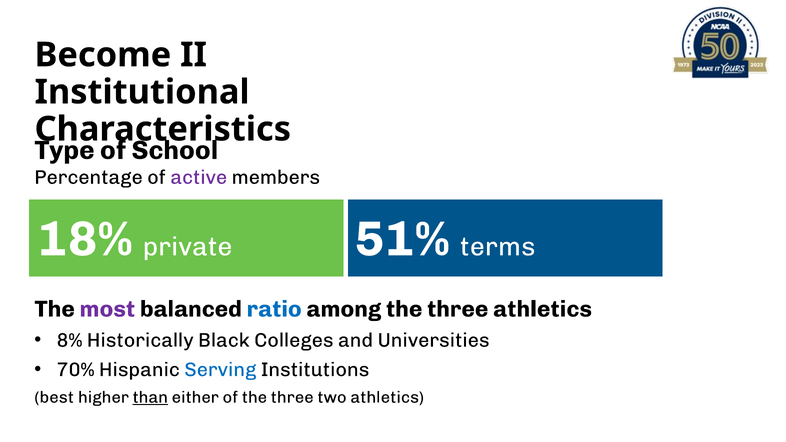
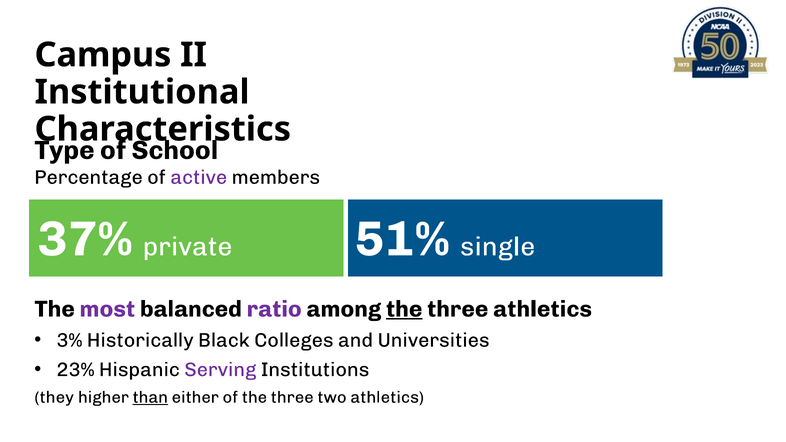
Become: Become -> Campus (103, 55)
18%: 18% -> 37% (85, 239)
terms: terms -> single (498, 247)
ratio colour: blue -> purple (274, 309)
the underline: none -> present (404, 309)
8%: 8% -> 3% (69, 340)
70%: 70% -> 23% (75, 370)
Serving colour: blue -> purple (220, 370)
best: best -> they (54, 397)
